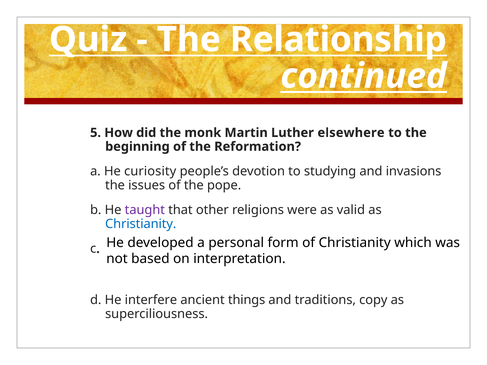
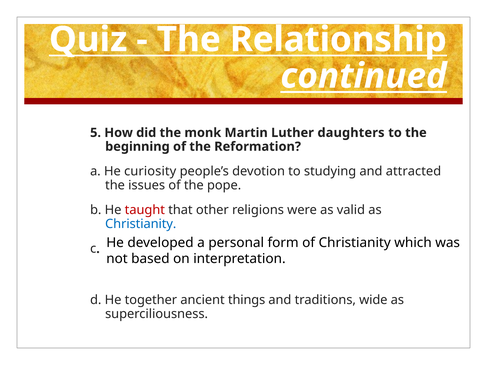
elsewhere: elsewhere -> daughters (351, 133)
invasions: invasions -> attracted (413, 172)
taught colour: purple -> red (145, 210)
interfere: interfere -> together (151, 300)
copy: copy -> wide (373, 300)
